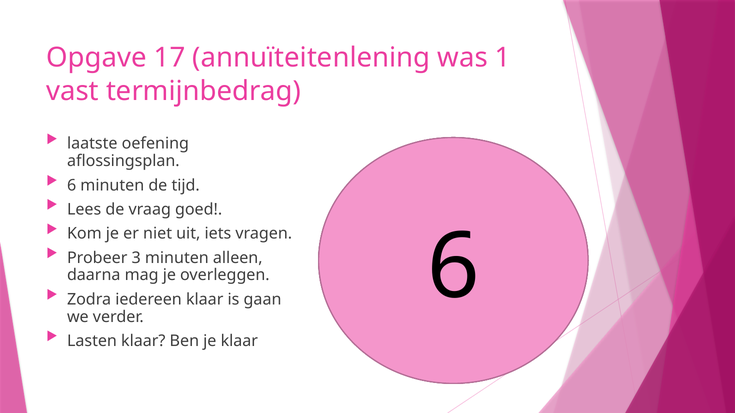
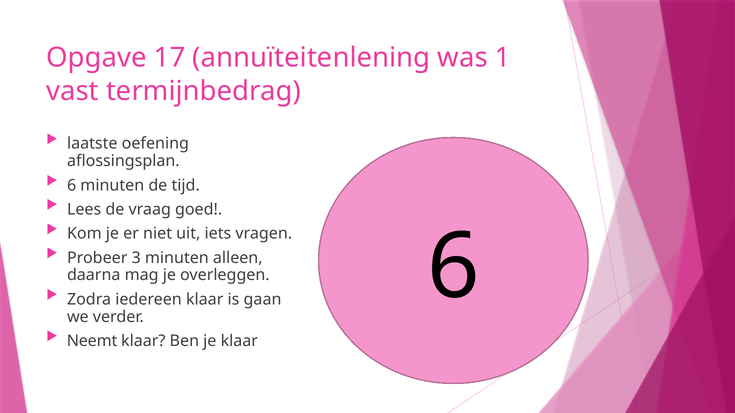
Lasten: Lasten -> Neemt (92, 341)
